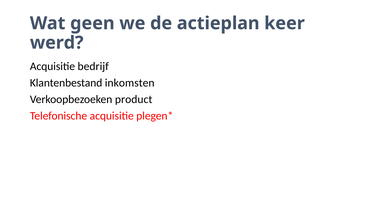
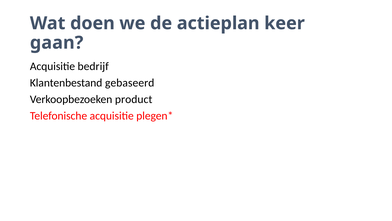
geen: geen -> doen (92, 23)
werd: werd -> gaan (57, 43)
inkomsten: inkomsten -> gebaseerd (130, 83)
